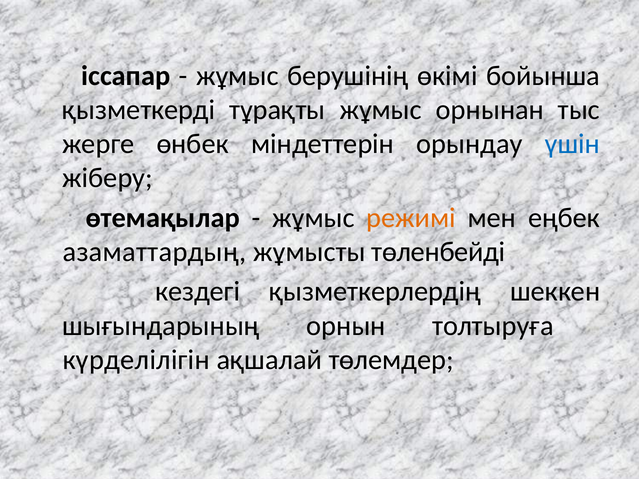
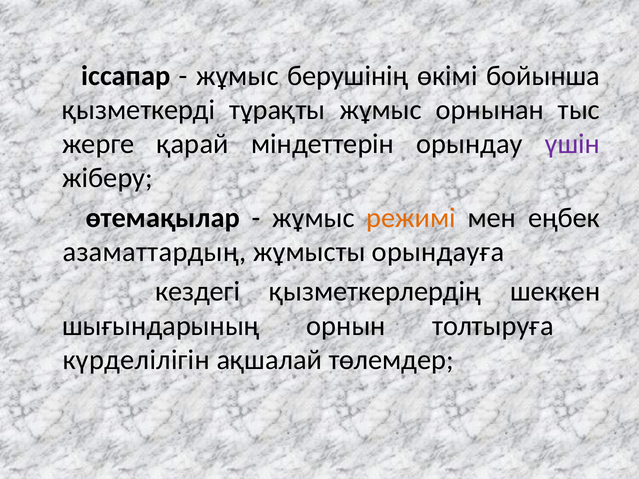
өнбек: өнбек -> қарай (193, 144)
үшiн colour: blue -> purple (573, 144)
төленбейді: төленбейді -> орындауға (438, 252)
